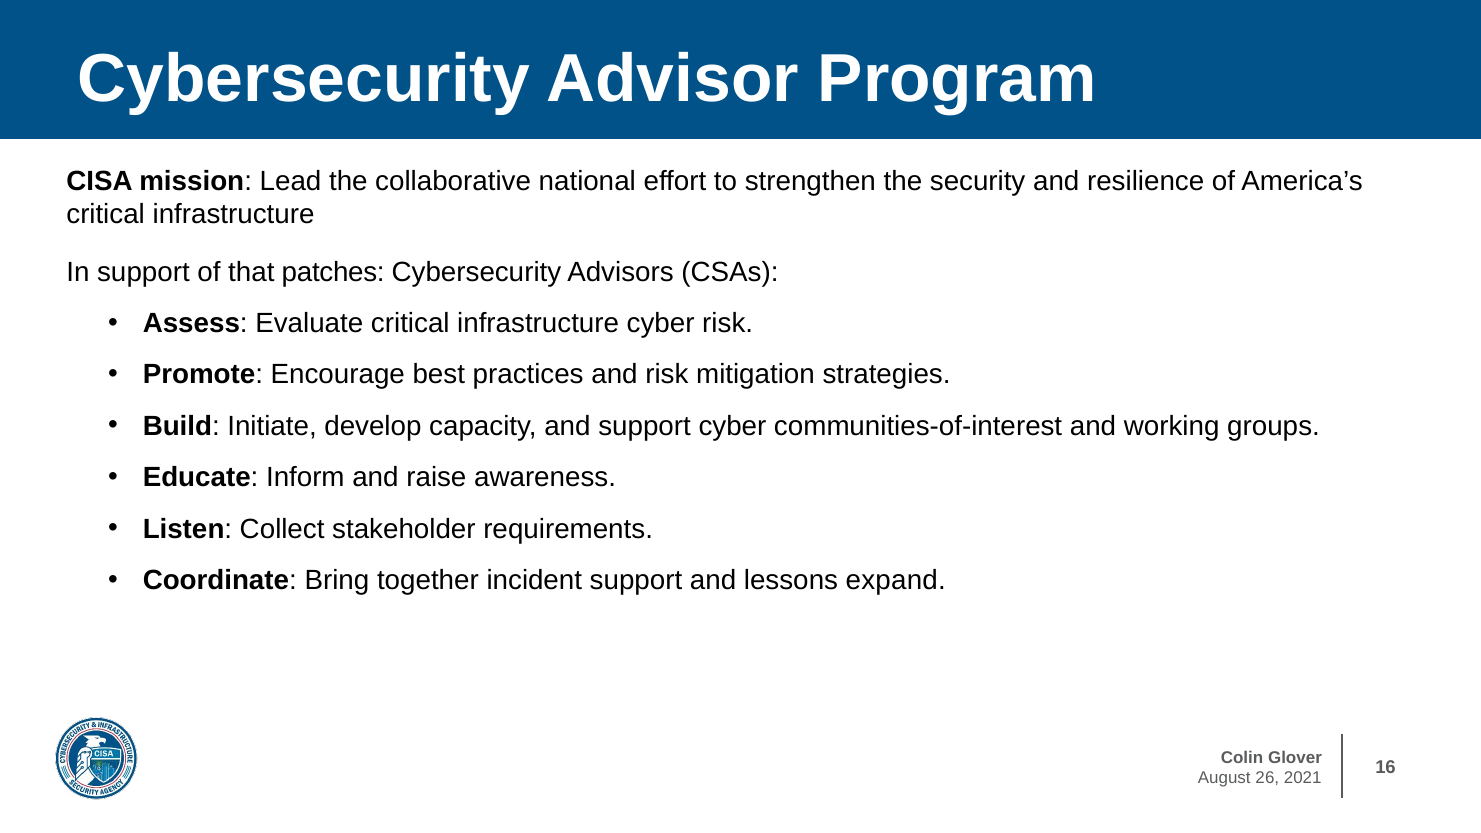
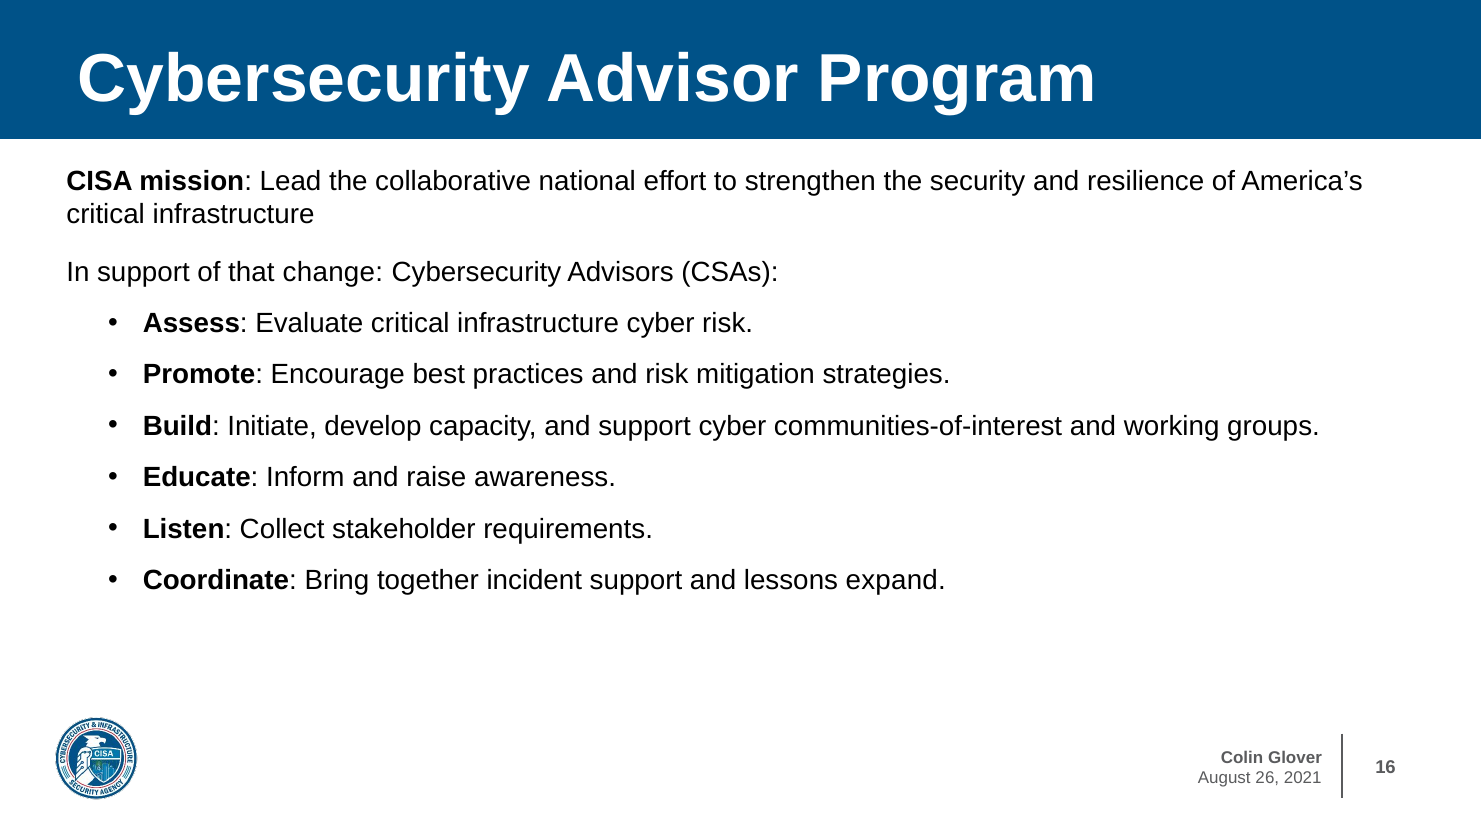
patches: patches -> change (333, 272)
